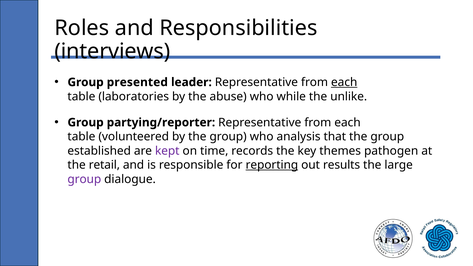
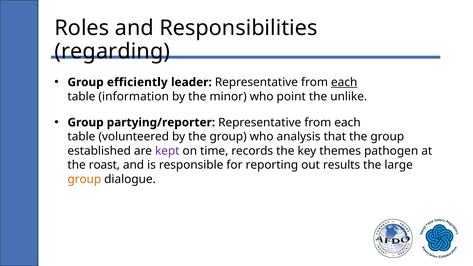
interviews: interviews -> regarding (112, 51)
presented: presented -> efficiently (137, 82)
laboratories: laboratories -> information (134, 96)
abuse: abuse -> minor (228, 96)
while: while -> point (291, 96)
retail: retail -> roast (104, 165)
reporting underline: present -> none (272, 165)
group colour: purple -> orange (84, 179)
